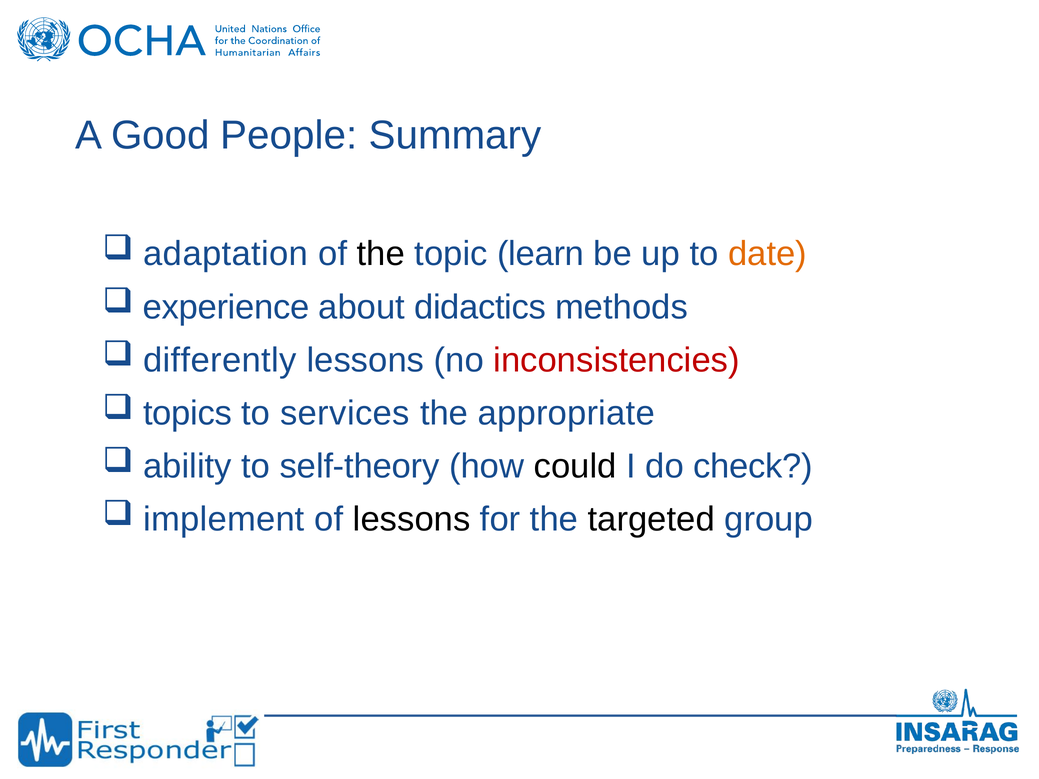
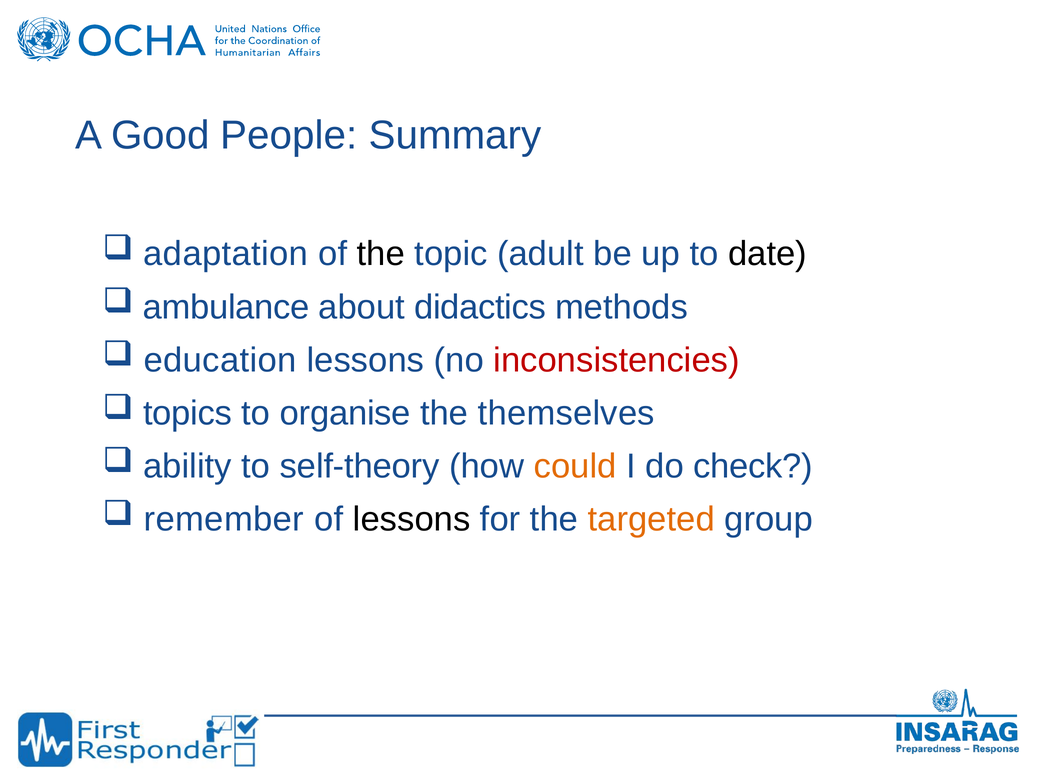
learn: learn -> adult (540, 254)
date colour: orange -> black (768, 254)
experience: experience -> ambulance (226, 307)
differently: differently -> education (220, 360)
services: services -> organise (345, 413)
appropriate: appropriate -> themselves (566, 413)
could colour: black -> orange (575, 466)
implement: implement -> remember (224, 520)
targeted colour: black -> orange (651, 520)
